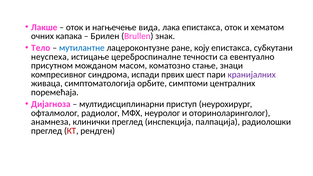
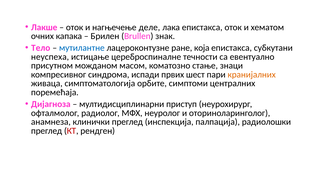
вида: вида -> деле (149, 27)
коју: коју -> која (202, 48)
кранијалних colour: purple -> orange (252, 75)
